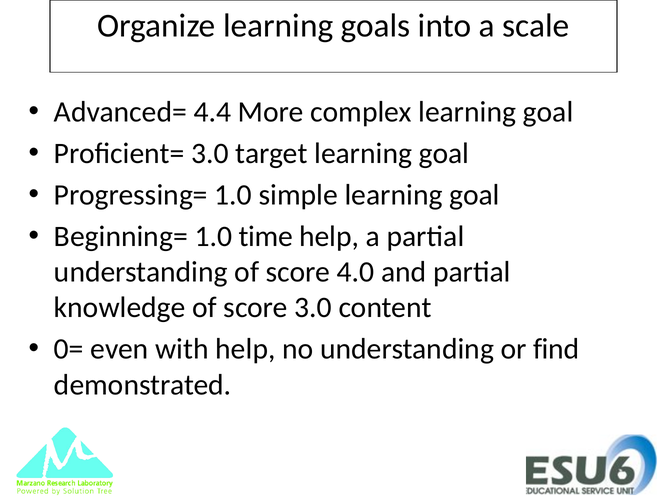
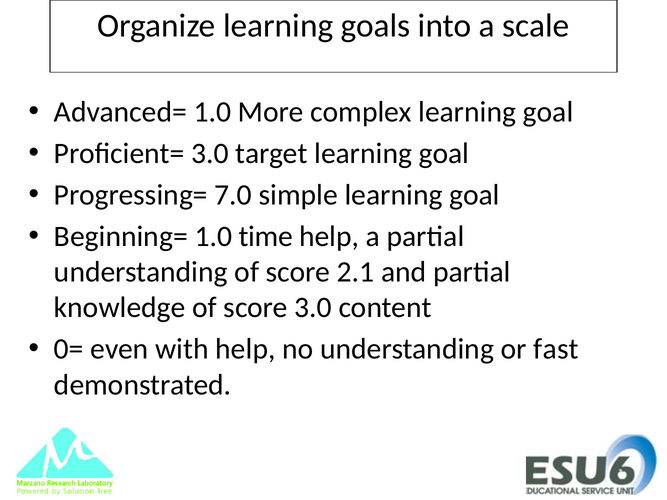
Advanced= 4.4: 4.4 -> 1.0 (212, 112)
Progressing= 1.0: 1.0 -> 7.0 (233, 195)
4.0: 4.0 -> 2.1 (356, 272)
find: find -> fast (556, 349)
